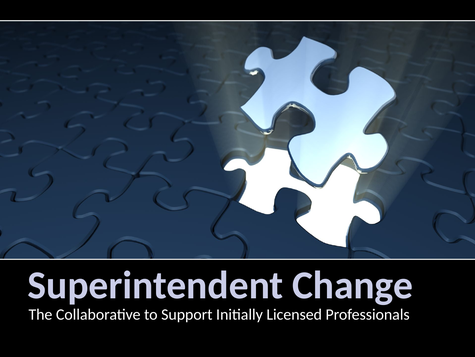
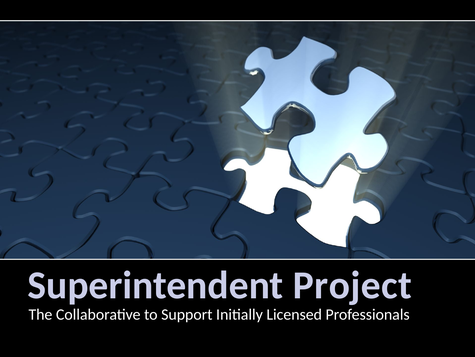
Change: Change -> Project (352, 285)
